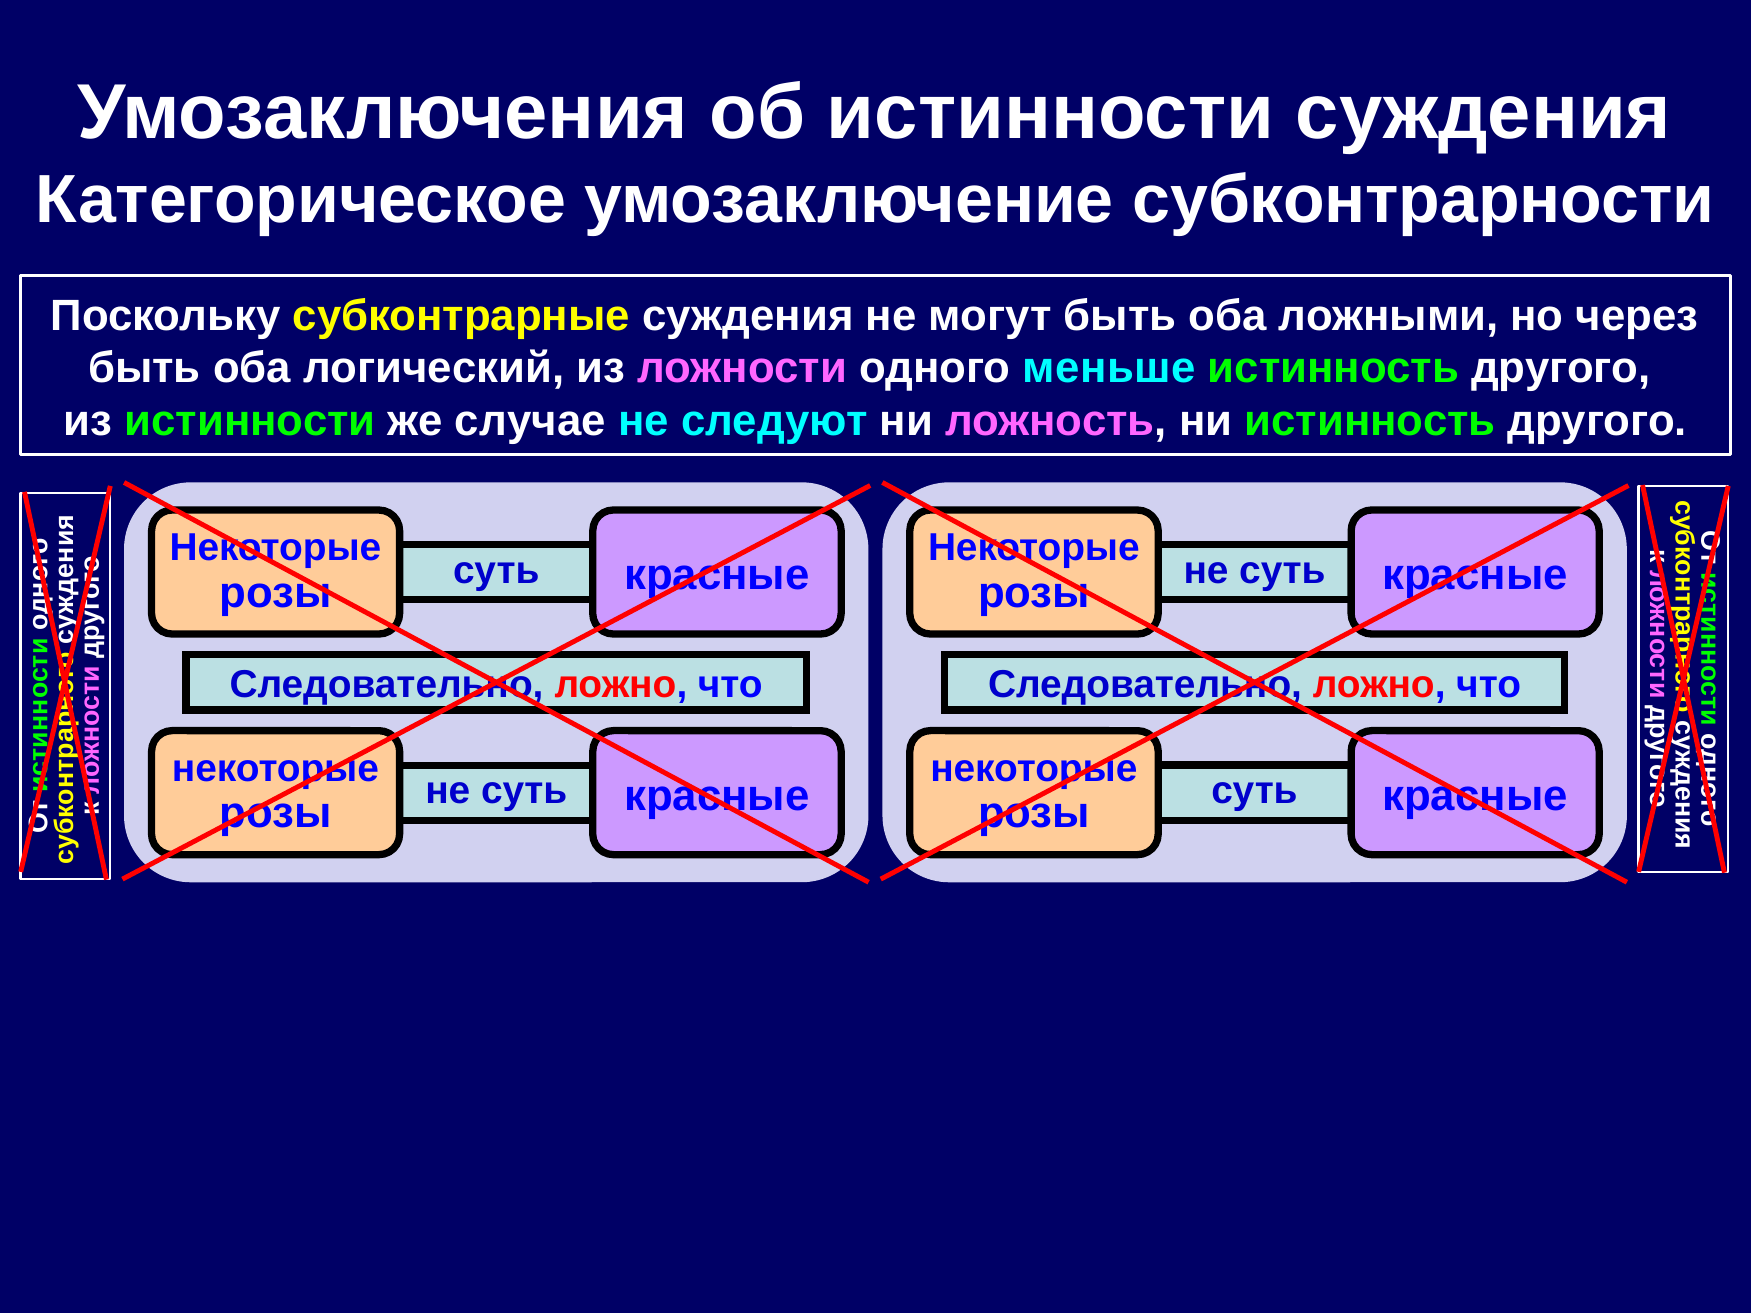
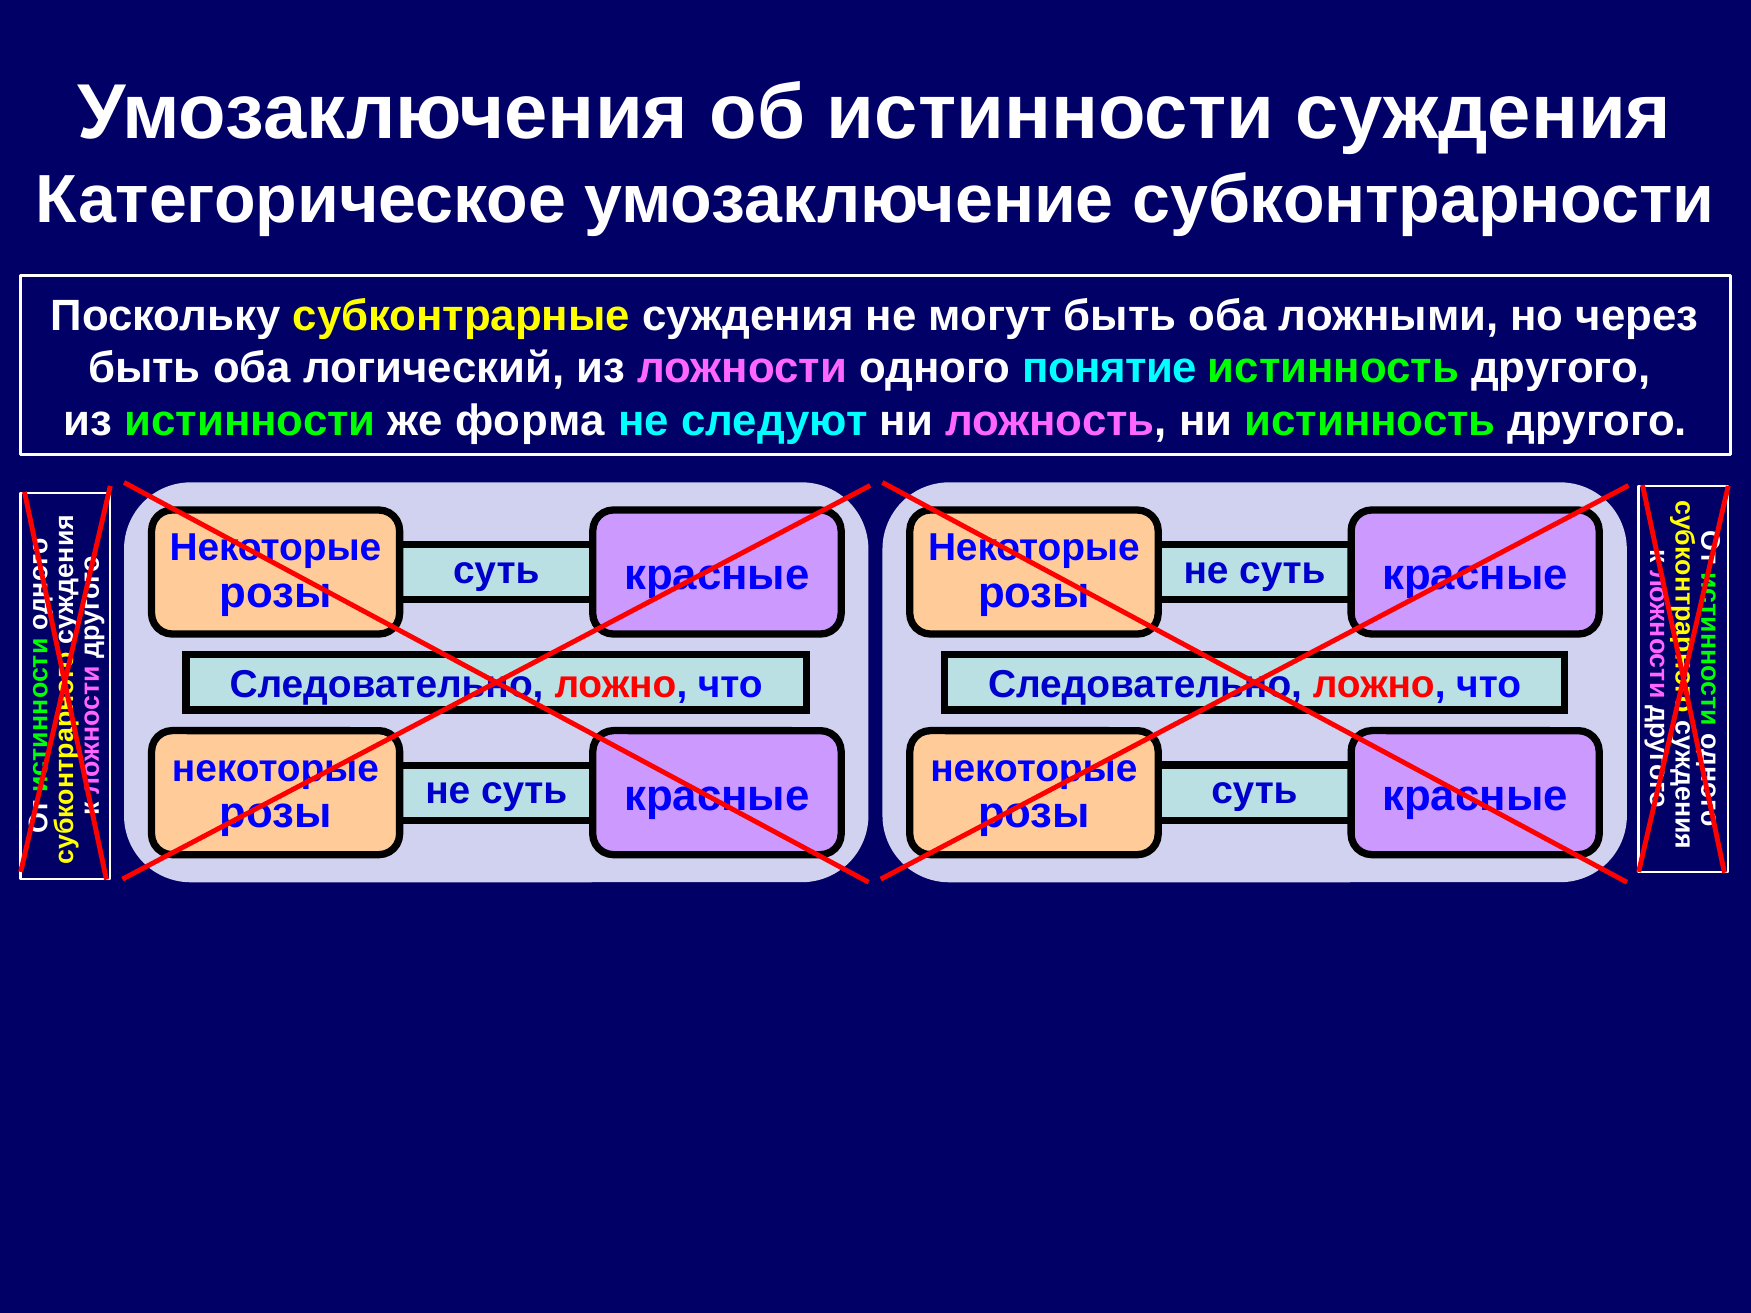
меньше: меньше -> понятие (1110, 368)
случае: случае -> форма (530, 421)
